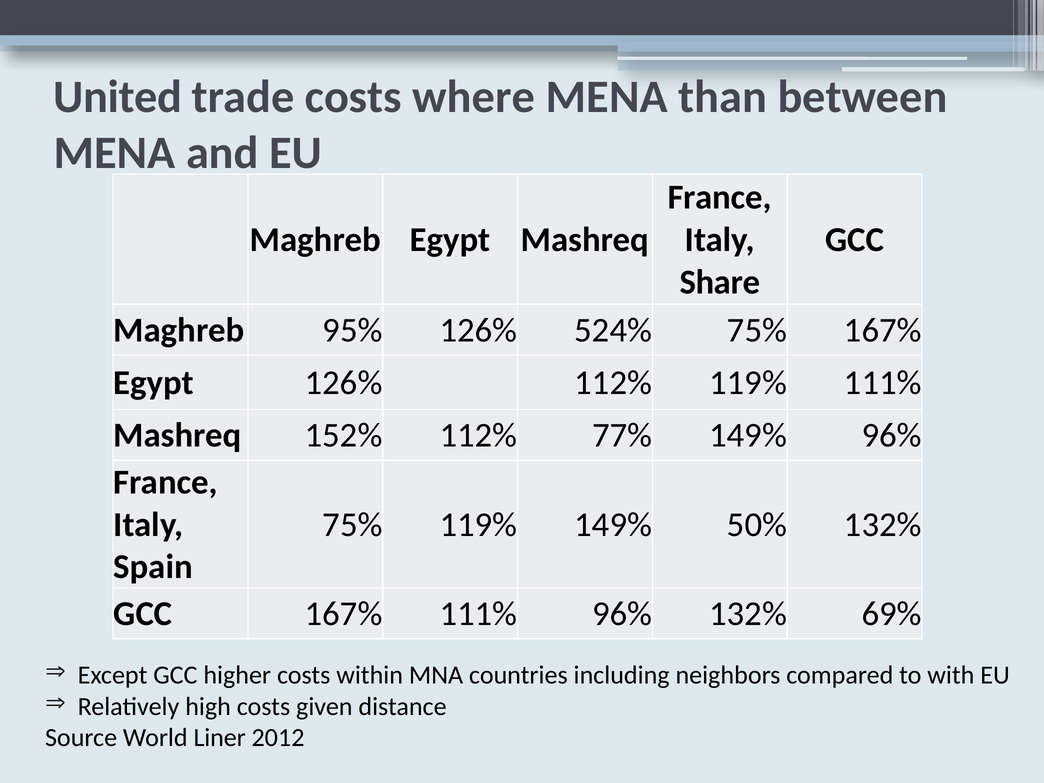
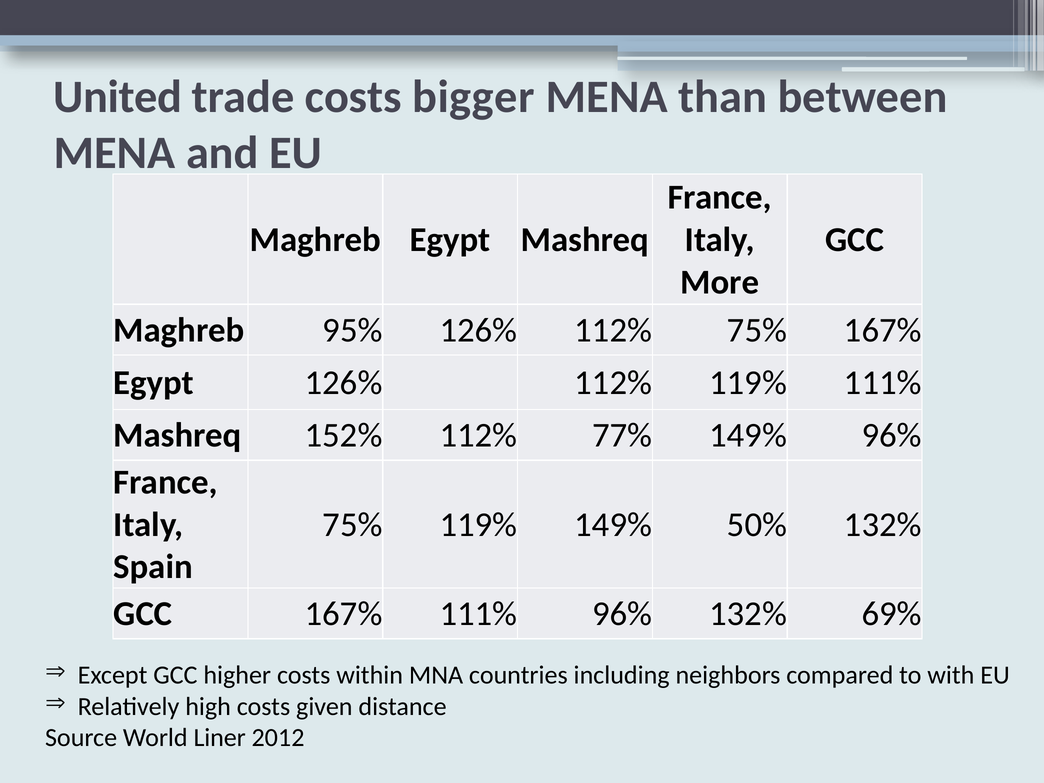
where: where -> bigger (474, 97)
Share: Share -> More (720, 282)
95% 126% 524%: 524% -> 112% (613, 330)
